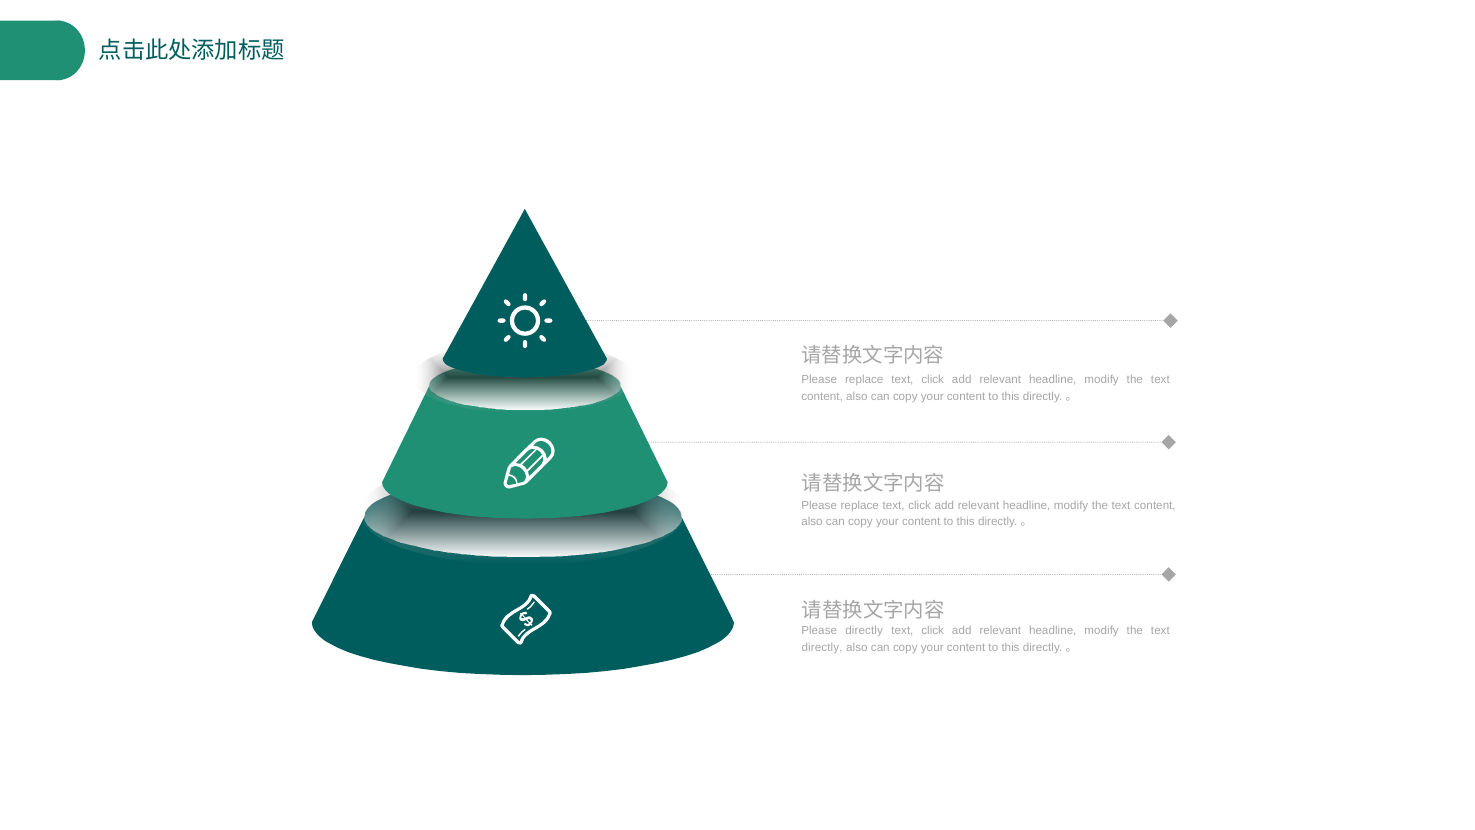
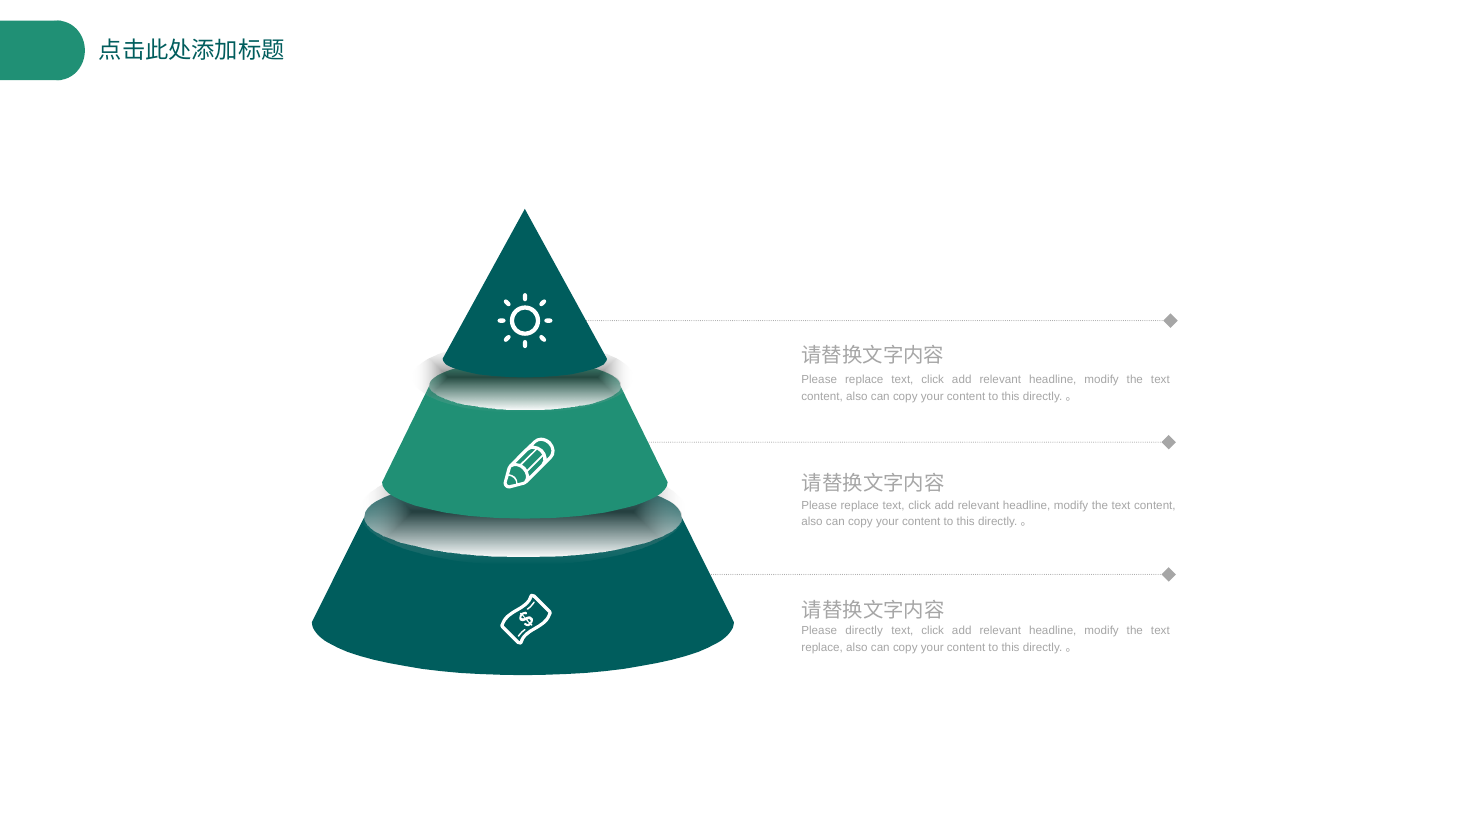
directly: directly -> replace (822, 647)
